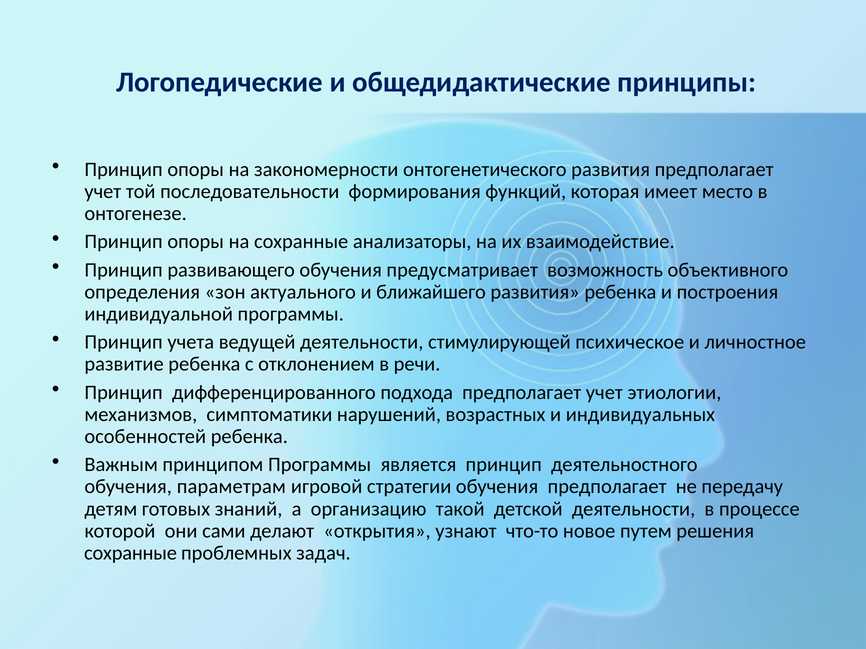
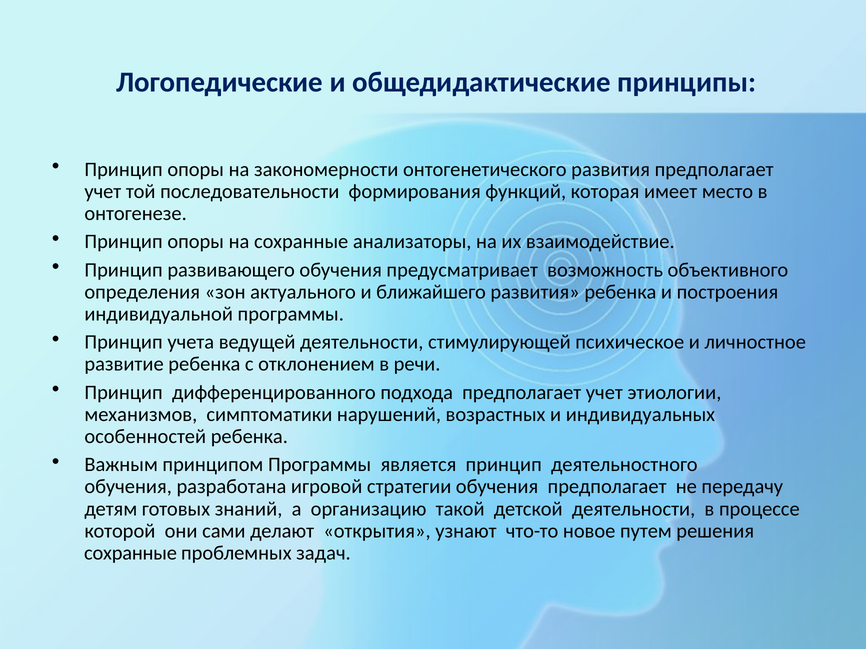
параметрам: параметрам -> разработана (231, 487)
